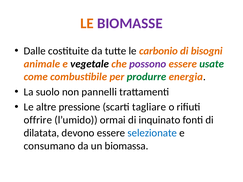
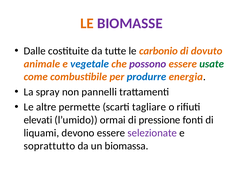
bisogni: bisogni -> dovuto (207, 51)
vegetale colour: black -> blue (90, 64)
produrre colour: green -> blue (146, 77)
suolo: suolo -> spray (48, 92)
pressione: pressione -> permette (79, 107)
offrire: offrire -> elevati (38, 120)
inquinato: inquinato -> pressione (160, 120)
dilatata: dilatata -> liquami (41, 133)
selezionate colour: blue -> purple (152, 133)
consumano: consumano -> soprattutto (49, 146)
